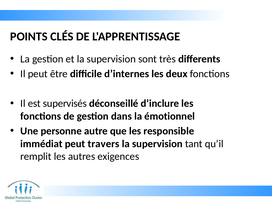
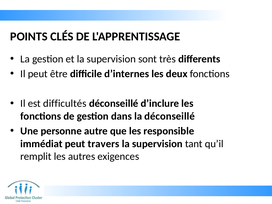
supervisés: supervisés -> difficultés (65, 103)
la émotionnel: émotionnel -> déconseillé (170, 116)
